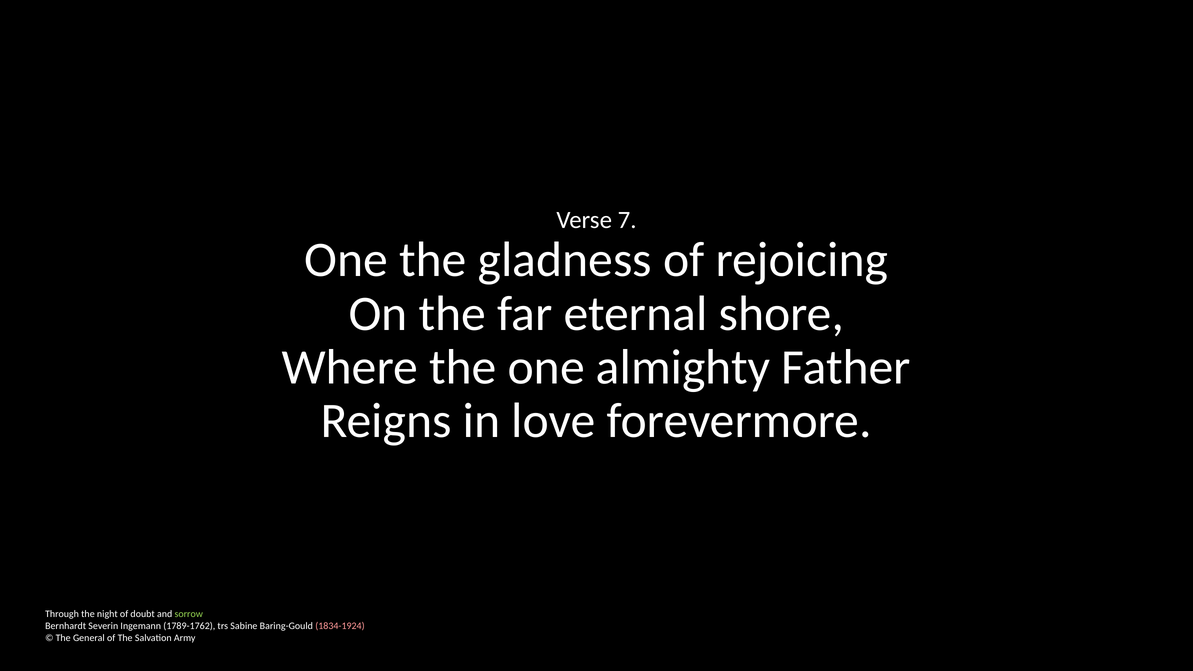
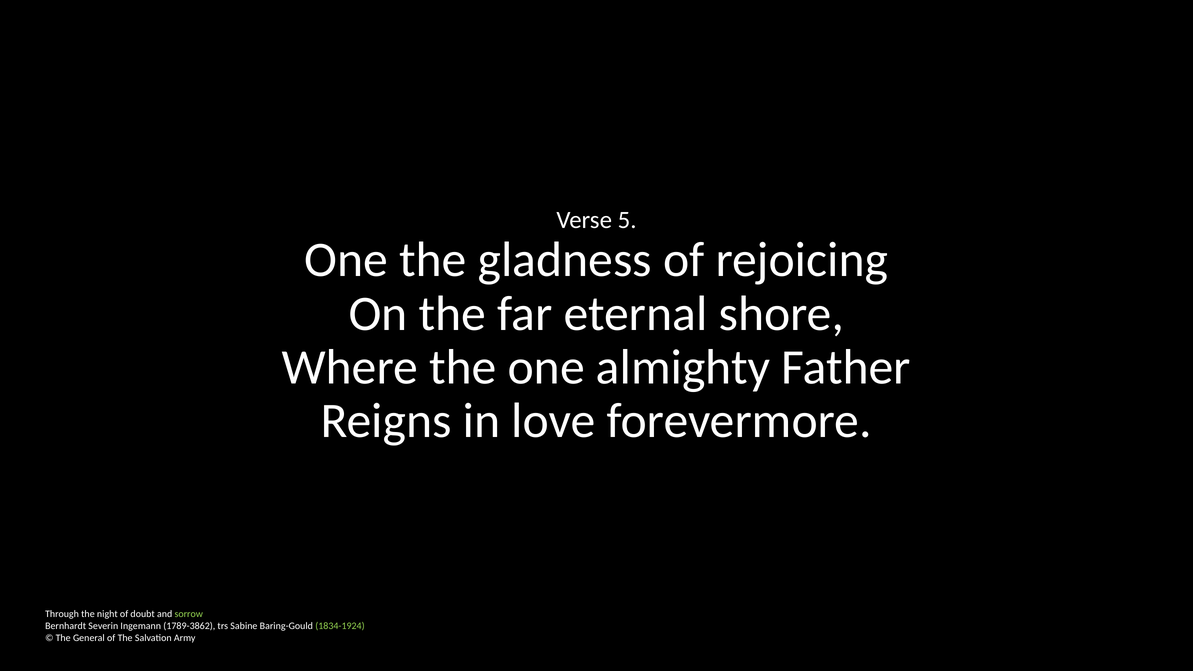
7: 7 -> 5 (627, 220)
1789-1762: 1789-1762 -> 1789-3862 (189, 626)
1834-1924 colour: pink -> light green (340, 626)
